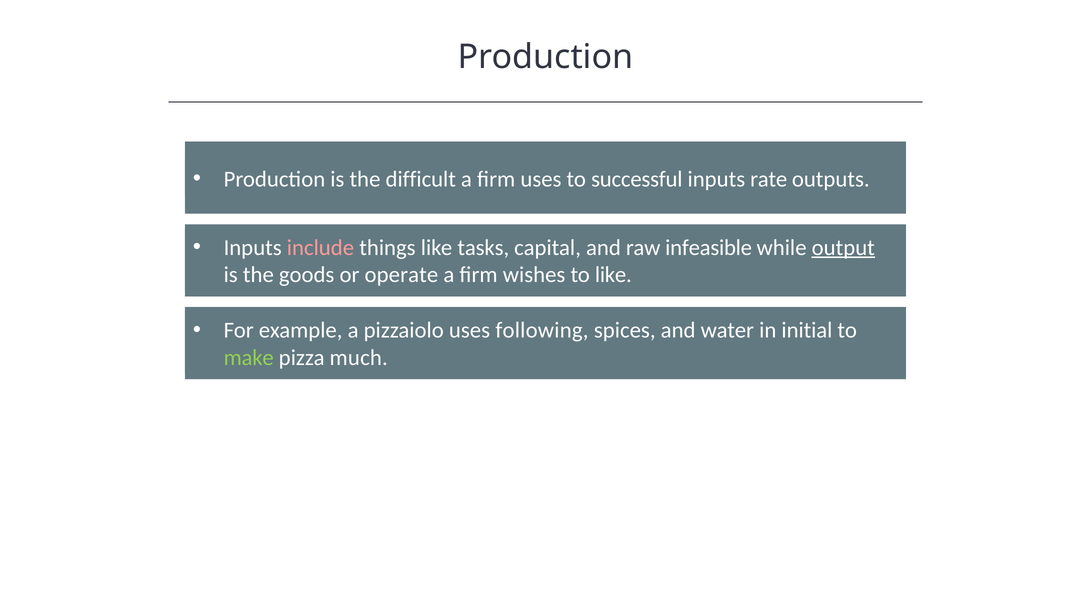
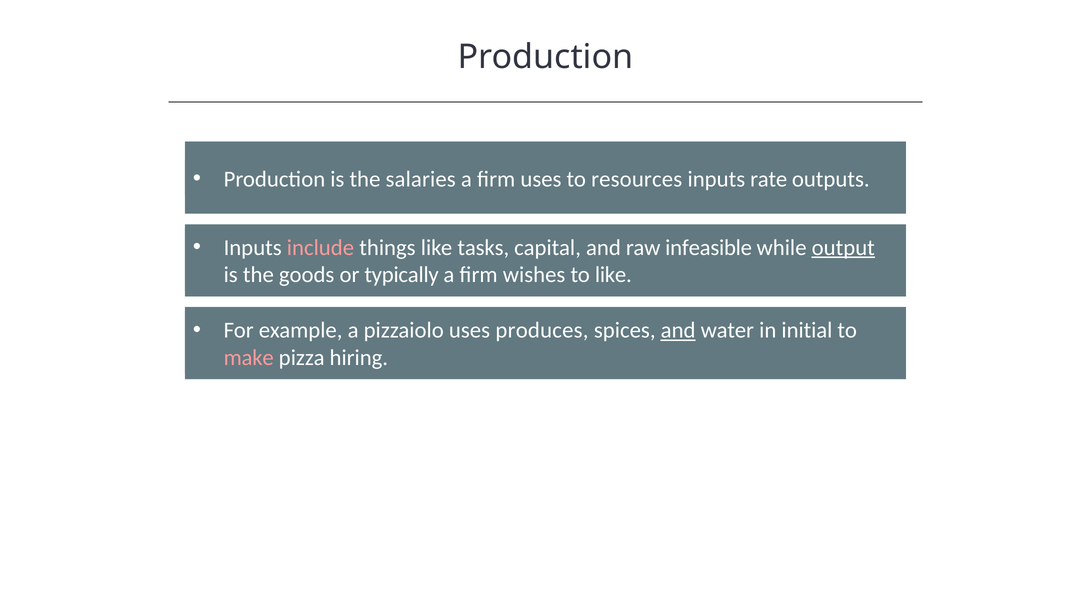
difficult: difficult -> salaries (421, 179)
successful: successful -> resources (637, 179)
operate: operate -> typically (402, 275)
following: following -> produces (542, 330)
and underline: none -> present (678, 330)
make colour: light green -> pink (249, 357)
much: much -> hiring (359, 357)
